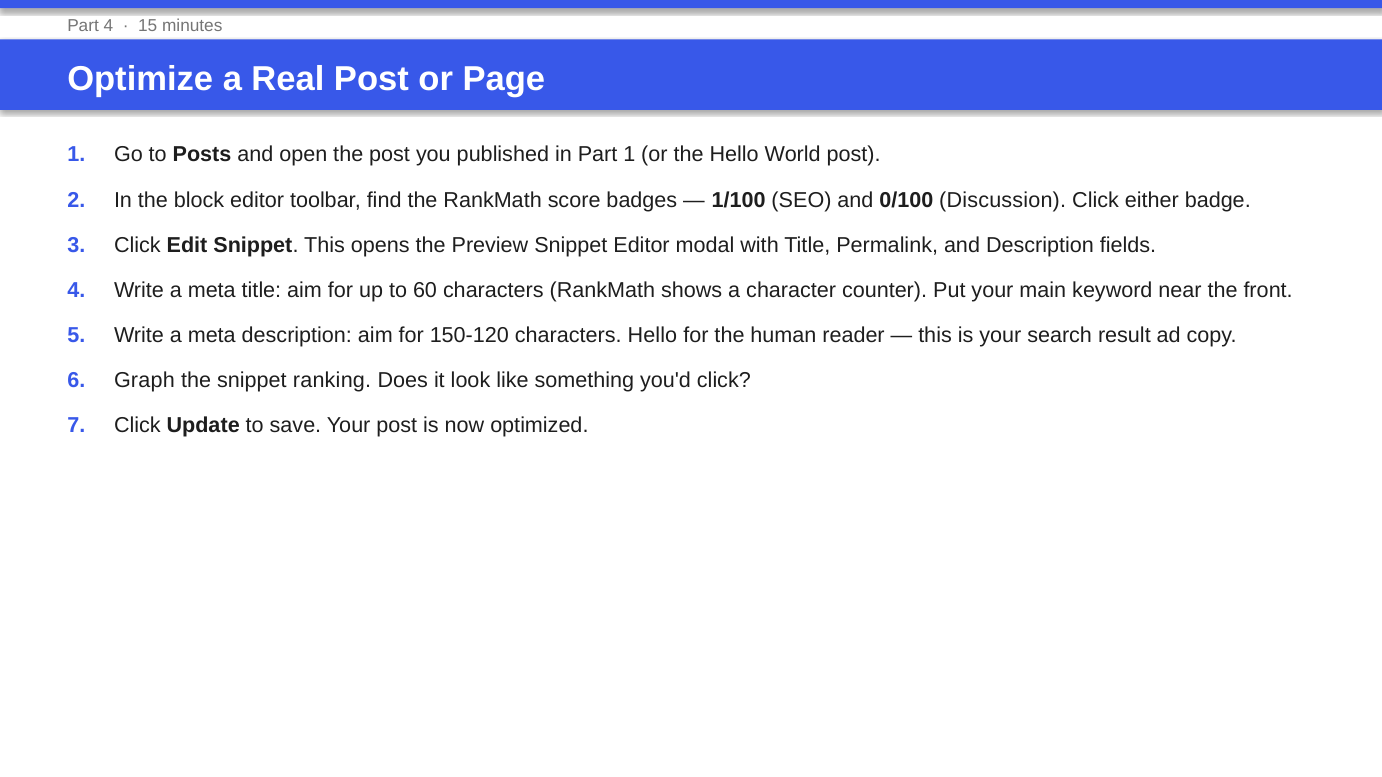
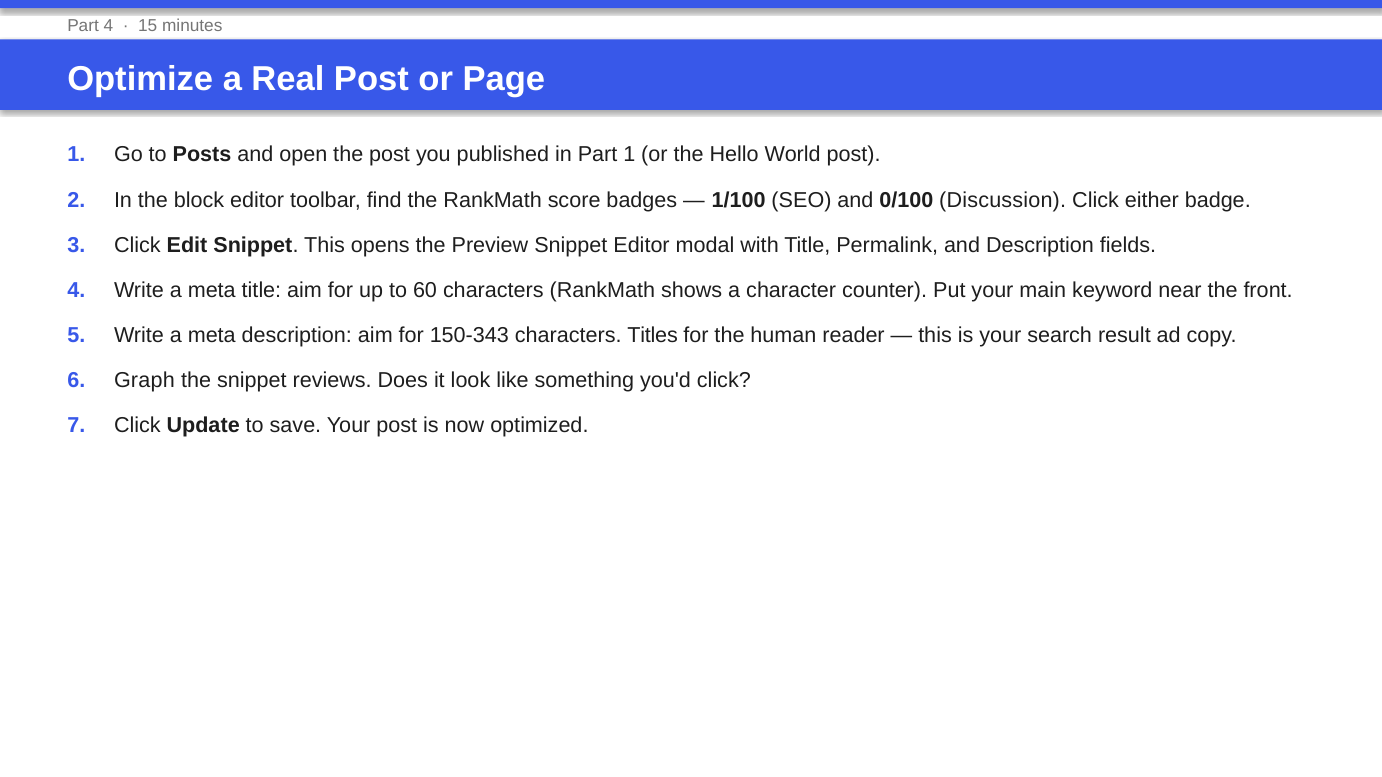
150-120: 150-120 -> 150-343 (469, 336)
characters Hello: Hello -> Titles (653, 336)
ranking: ranking -> reviews (332, 381)
